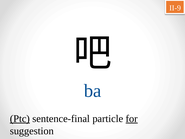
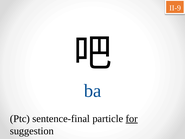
Ptc underline: present -> none (20, 118)
